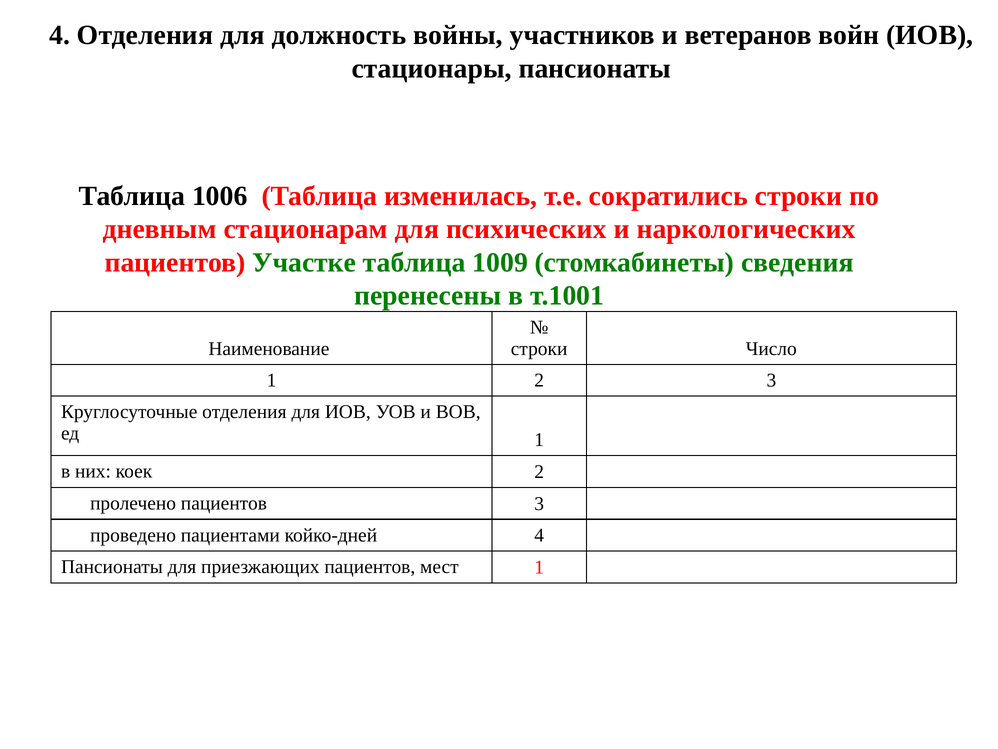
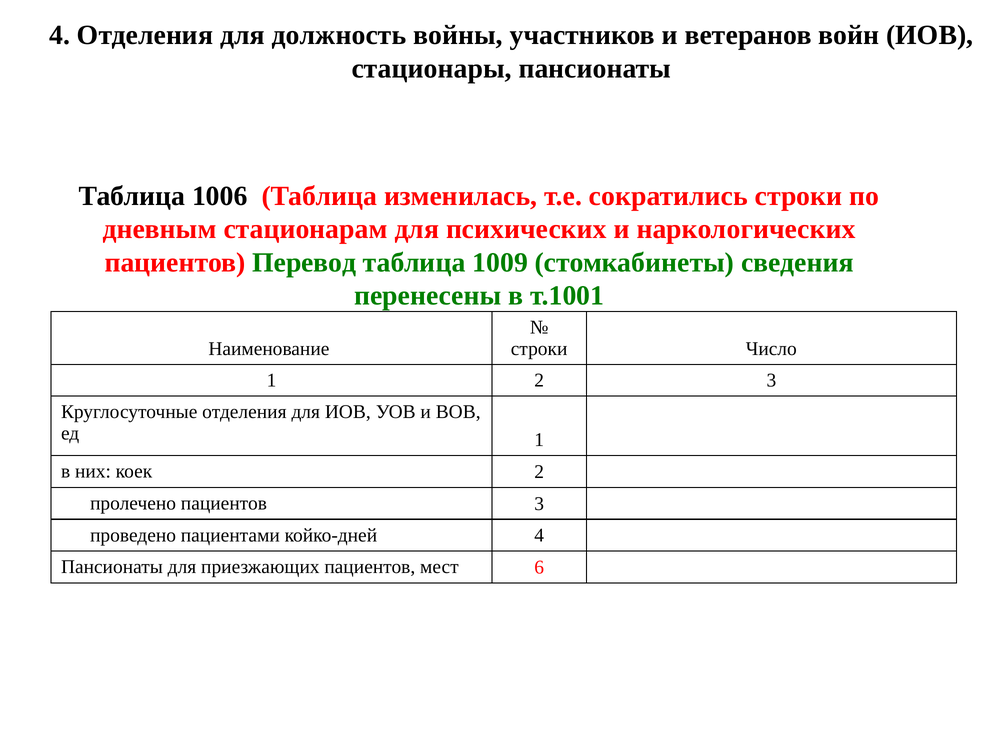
Участке: Участке -> Перевод (304, 262)
мест 1: 1 -> 6 (539, 567)
